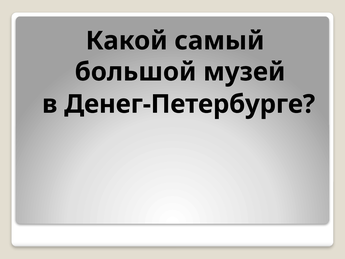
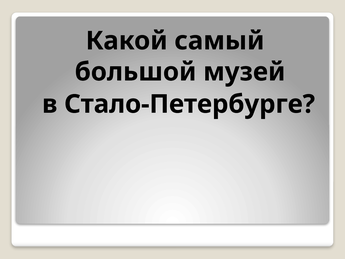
Денег-Петербурге: Денег-Петербурге -> Стало-Петербурге (190, 104)
